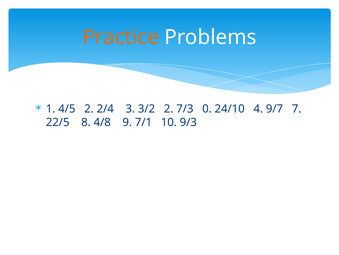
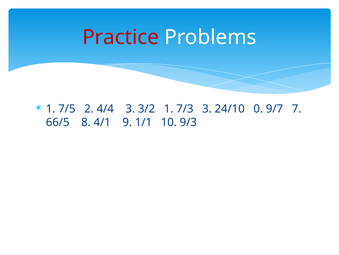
Practice colour: orange -> red (121, 37)
4/5: 4/5 -> 7/5 (67, 108)
2/4: 2/4 -> 4/4 (105, 108)
3/2 2: 2 -> 1 (169, 108)
7/3 0: 0 -> 3 (207, 108)
4: 4 -> 0 (258, 108)
22/5: 22/5 -> 66/5 (58, 122)
4/8: 4/8 -> 4/1 (102, 122)
7/1: 7/1 -> 1/1 (143, 122)
